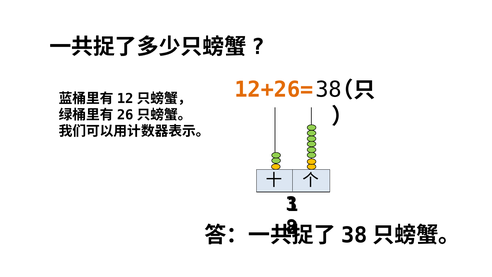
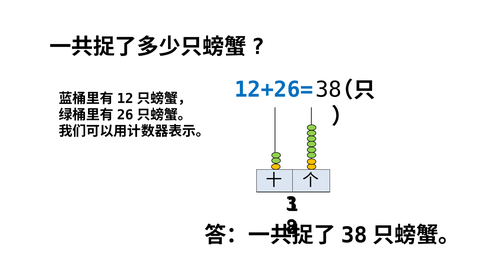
12+26= colour: orange -> blue (274, 90)
